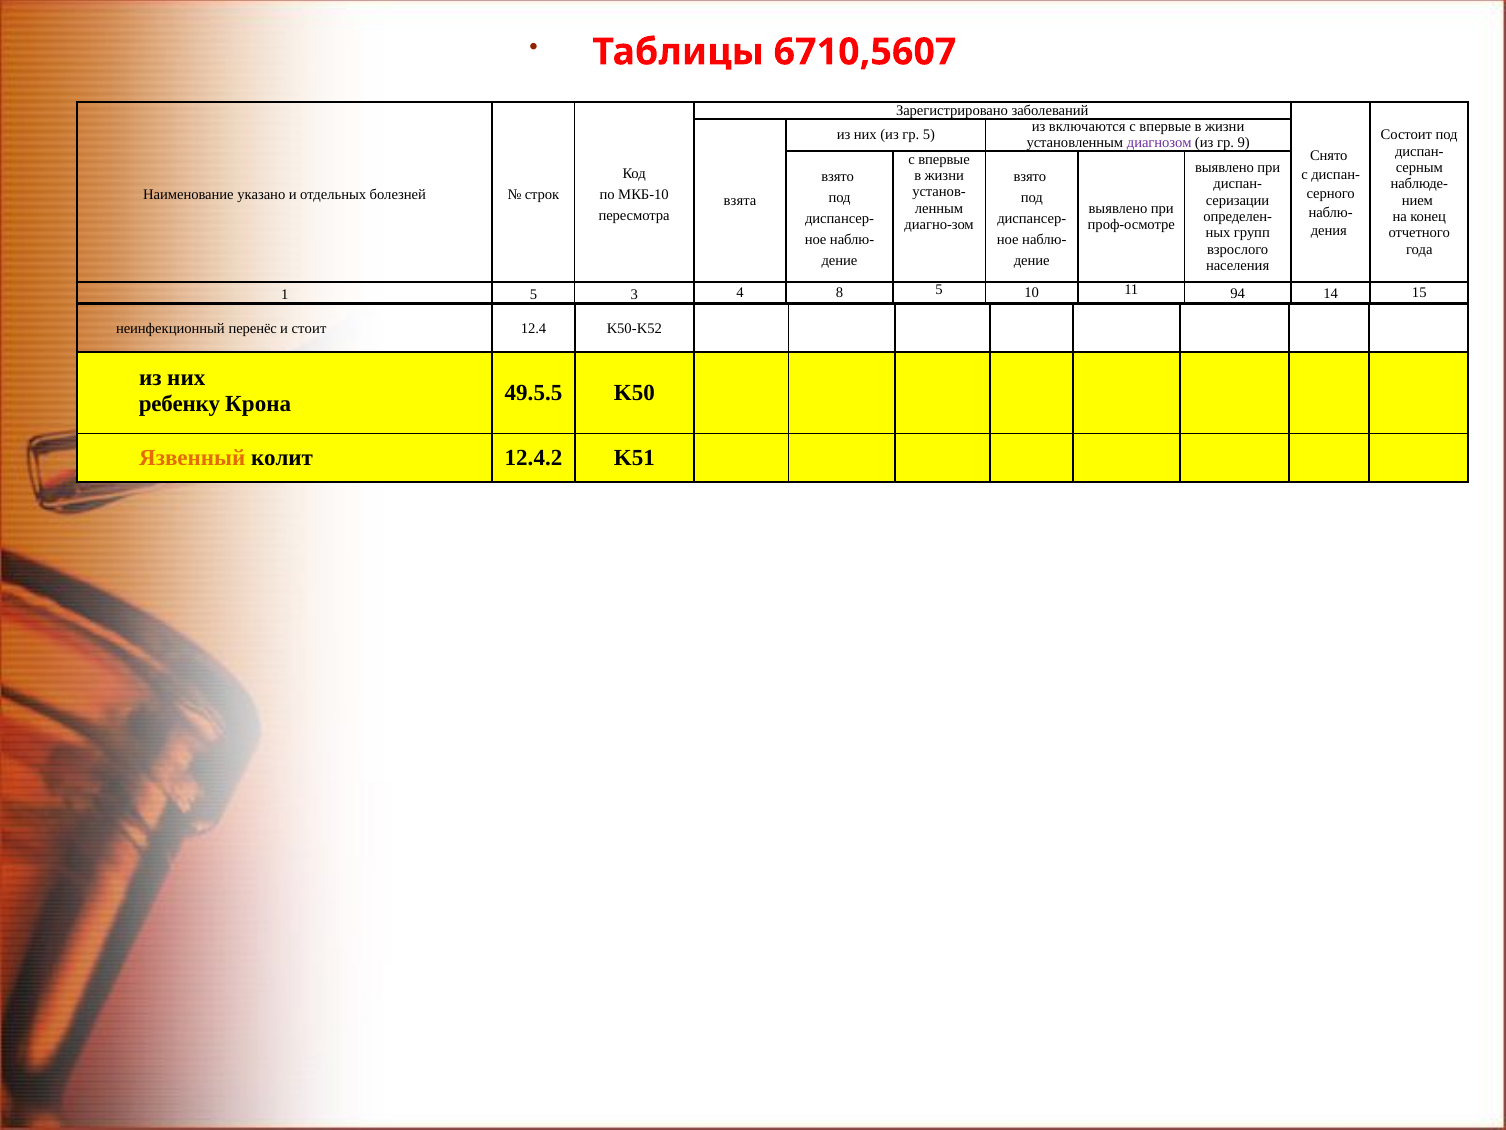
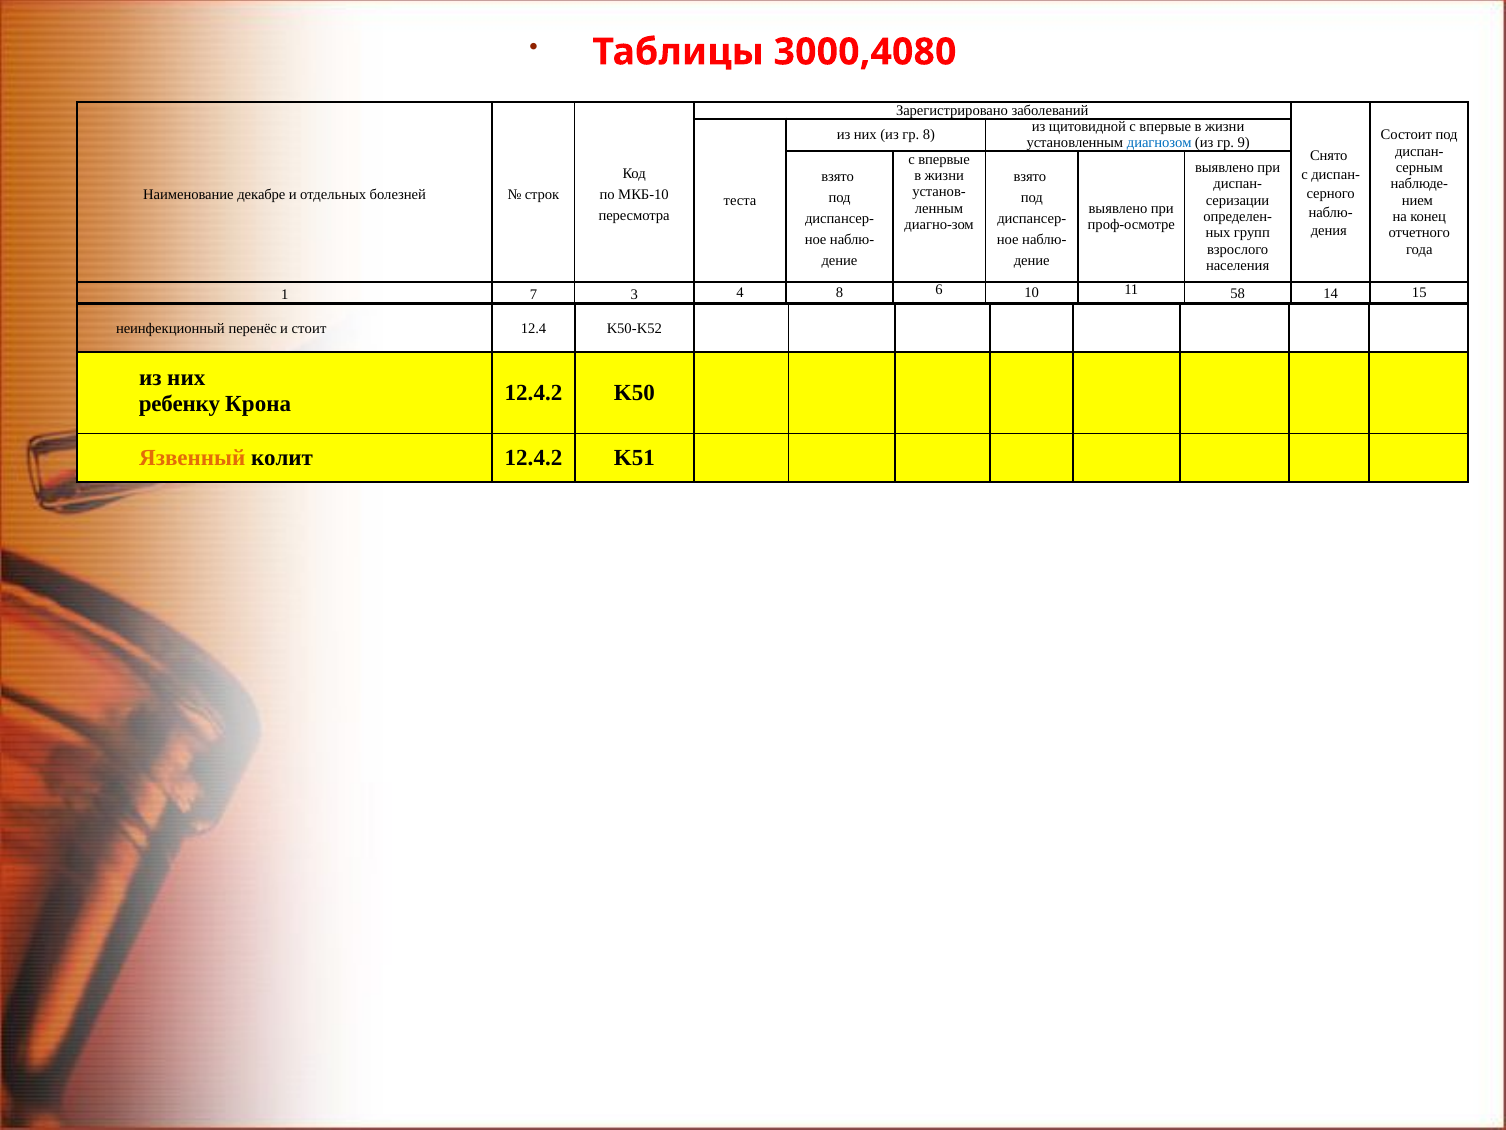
6710,5607: 6710,5607 -> 3000,4080 (865, 52)
включаются: включаются -> щитовидной (1087, 127)
гр 5: 5 -> 8 (929, 135)
диагнозом colour: purple -> blue (1159, 143)
указано: указано -> декабре (261, 194)
взята: взята -> теста (740, 200)
1 5: 5 -> 7 (533, 295)
8 5: 5 -> 6 (939, 290)
94: 94 -> 58 (1238, 294)
Крона 49.5.5: 49.5.5 -> 12.4.2 (534, 393)
